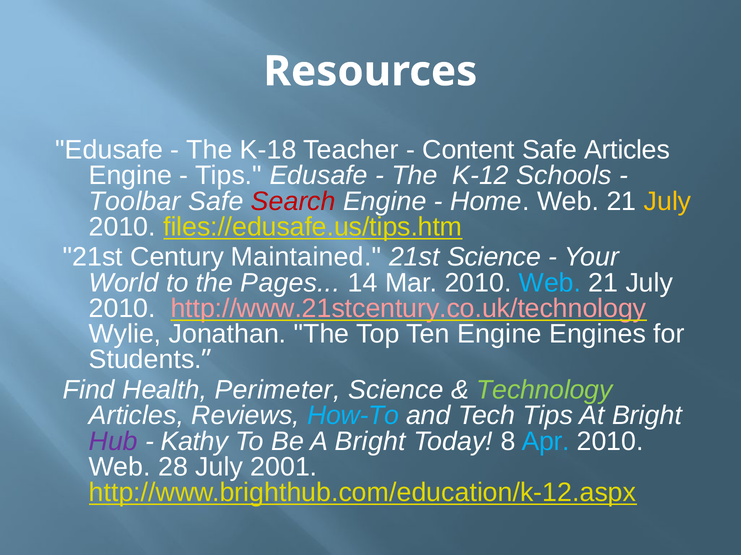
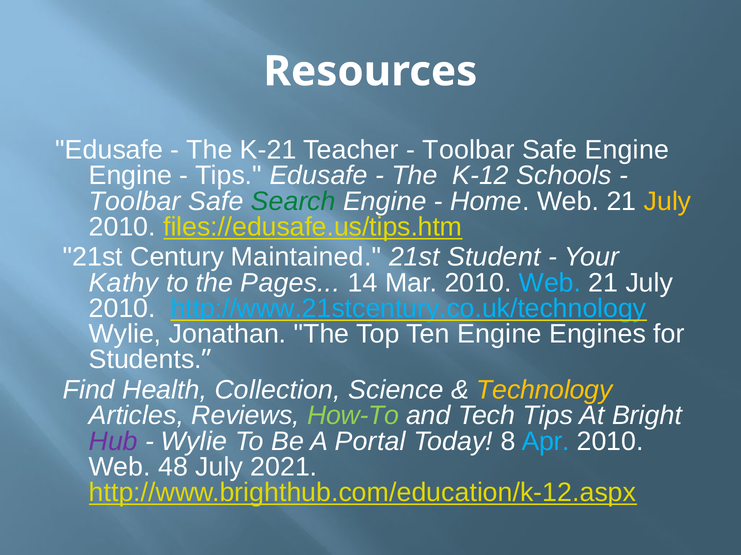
K-18: K-18 -> K-21 (268, 150)
Content: Content -> Toolbar (468, 150)
Safe Articles: Articles -> Engine (627, 150)
Search colour: red -> green (293, 202)
21st Science: Science -> Student (494, 257)
World: World -> Kathy (124, 283)
http://www.21stcentury.co.uk/technology colour: pink -> light blue (408, 309)
Perimeter: Perimeter -> Collection (278, 390)
Technology colour: light green -> yellow (544, 390)
How-To colour: light blue -> light green (353, 416)
Kathy: Kathy -> Wylie (194, 442)
A Bright: Bright -> Portal (370, 442)
28: 28 -> 48 (173, 467)
2001: 2001 -> 2021 (284, 467)
